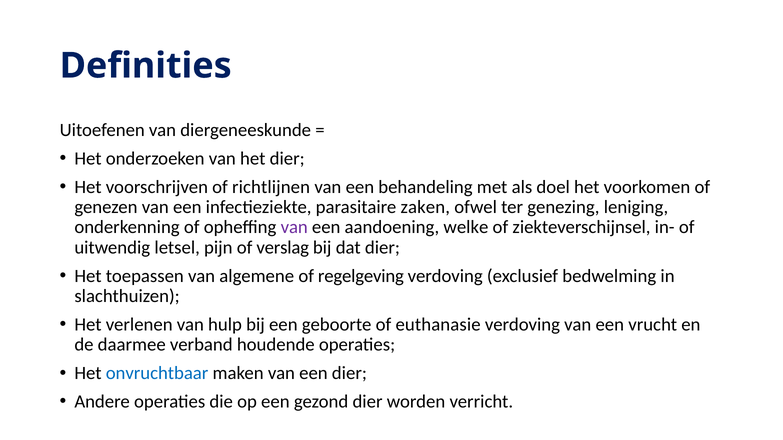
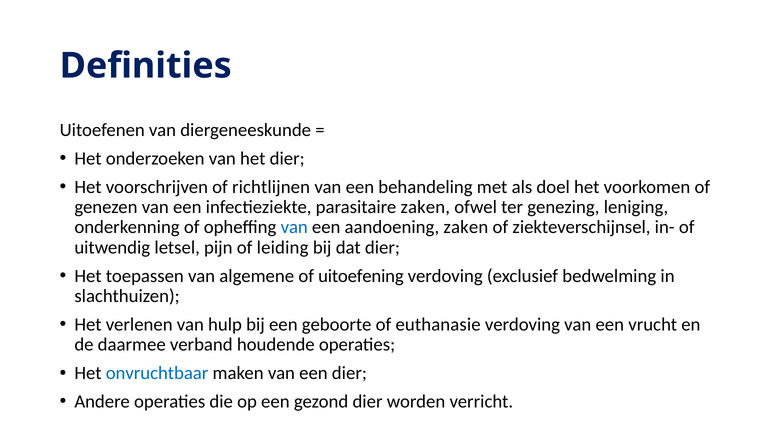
van colour: purple -> blue (294, 228)
aandoening welke: welke -> zaken (466, 228)
verslag: verslag -> leiding (283, 248)
regelgeving: regelgeving -> uitoefening (361, 276)
